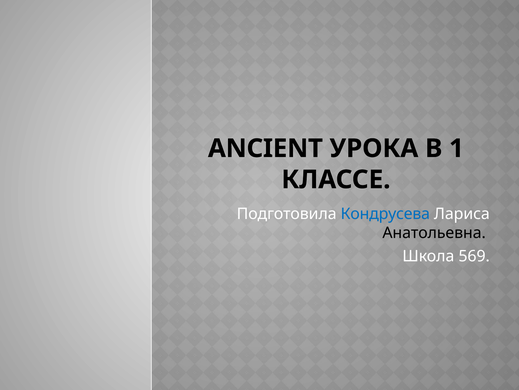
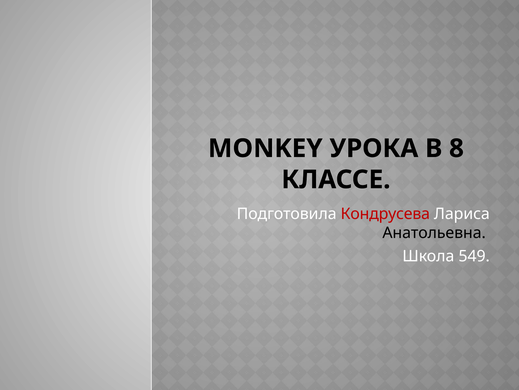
ANCIENT: ANCIENT -> MONKEY (265, 148)
1: 1 -> 8 (456, 148)
Кондрусева colour: blue -> red (385, 213)
569: 569 -> 549 (474, 256)
